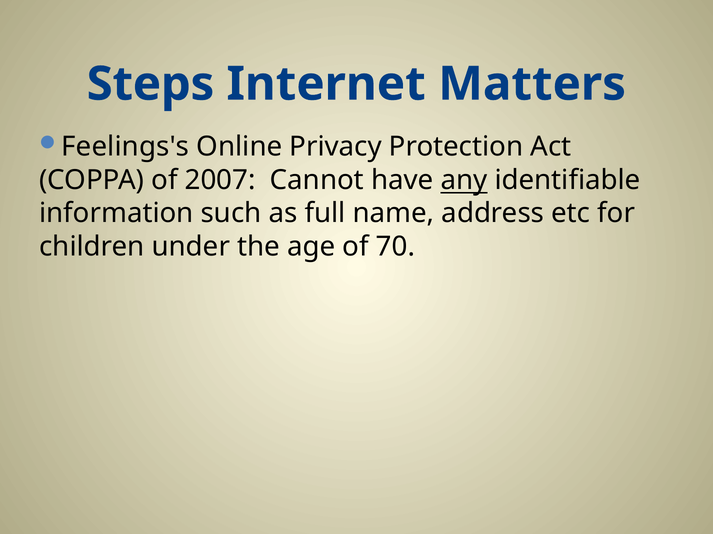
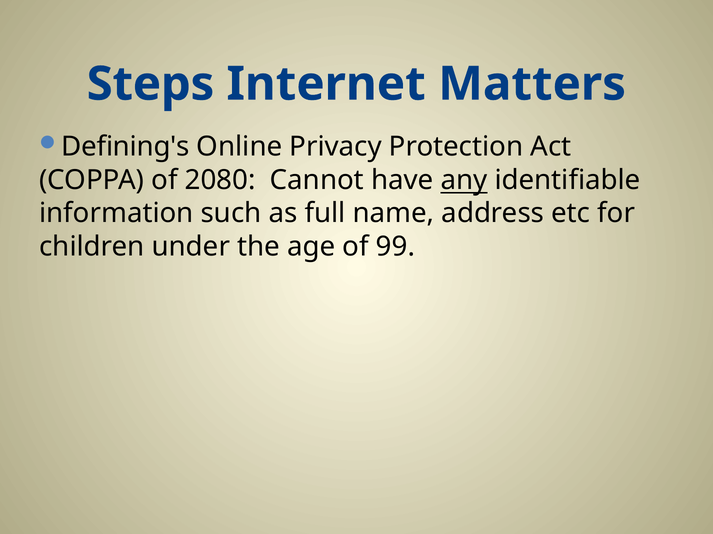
Feelings's: Feelings's -> Defining's (125, 147)
2007: 2007 -> 2080 (220, 180)
70: 70 -> 99 (395, 247)
